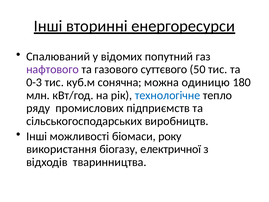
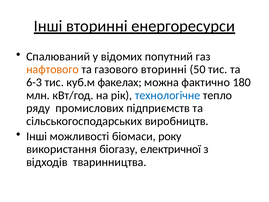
нафтового colour: purple -> orange (53, 69)
газового суттєвого: суттєвого -> вторинні (164, 69)
0-3: 0-3 -> 6-3 (34, 82)
сонячна: сонячна -> факелах (120, 82)
одиницю: одиницю -> фактично (206, 82)
